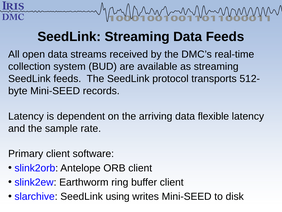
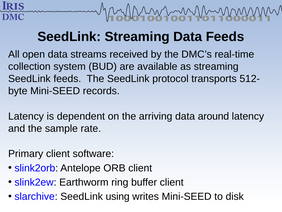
flexible: flexible -> around (213, 116)
